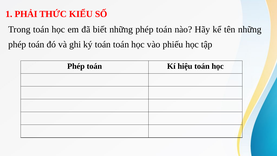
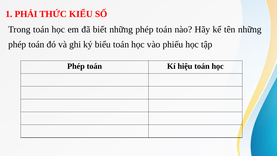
ký toán: toán -> biểu (103, 44)
